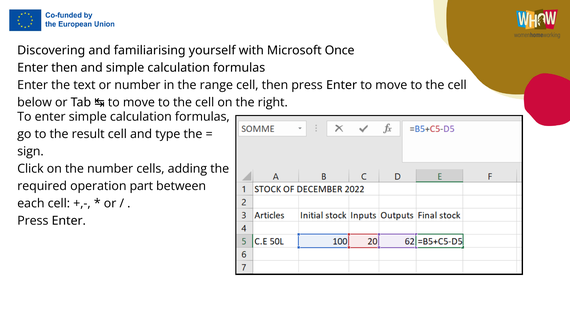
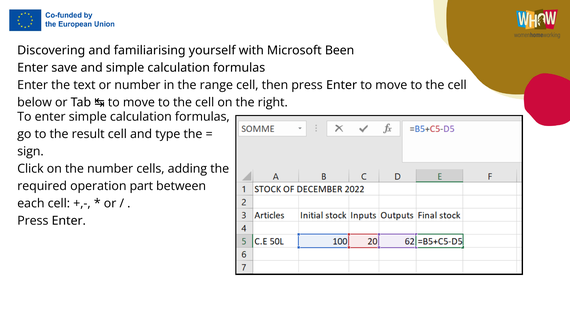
Once: Once -> Been (340, 50)
Enter then: then -> save (64, 68)
